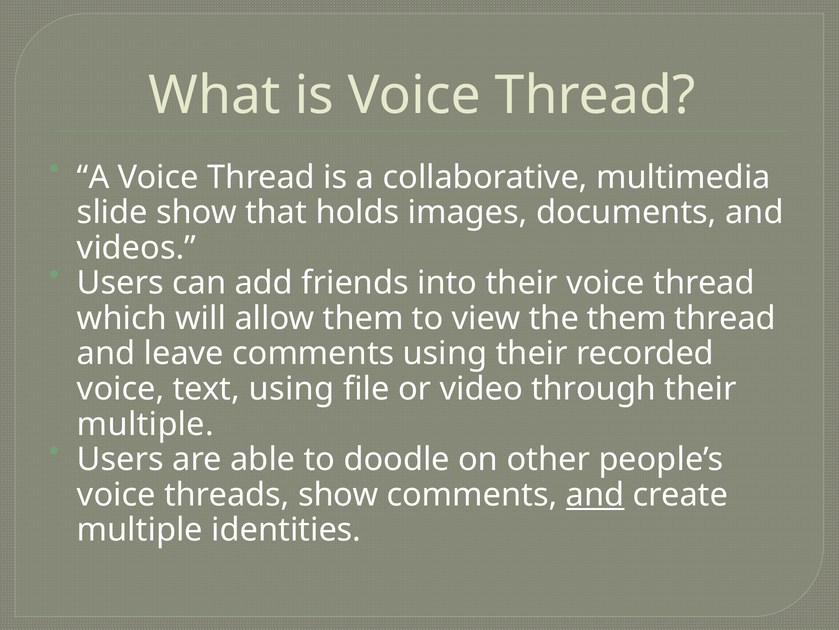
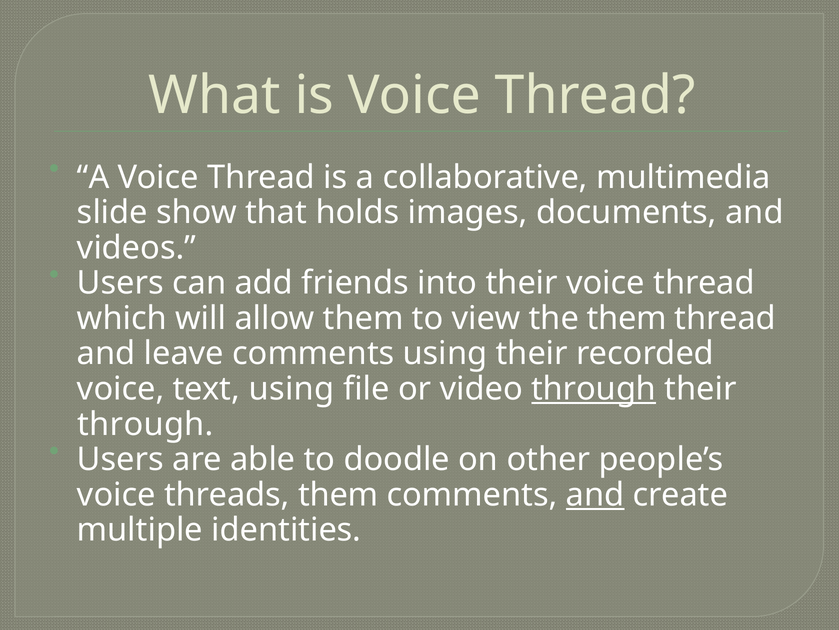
through underline: none -> present (594, 389)
multiple: multiple -> through (145, 424)
threads show: show -> them (338, 494)
